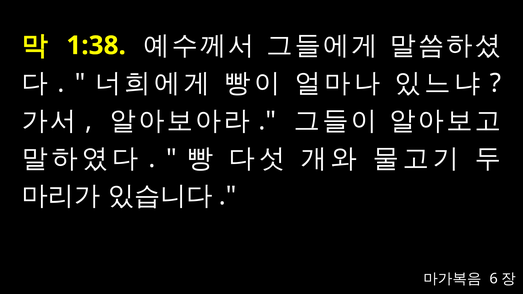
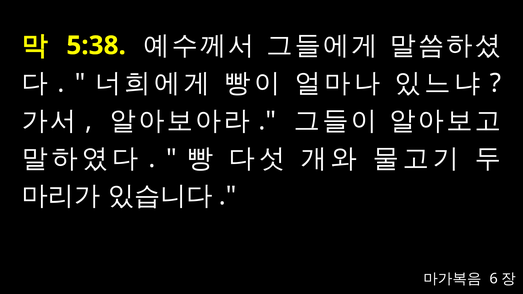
1:38: 1:38 -> 5:38 (96, 46)
